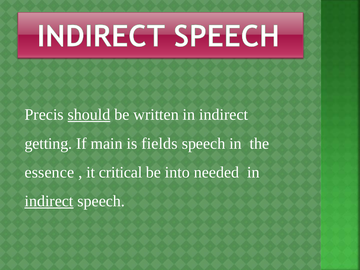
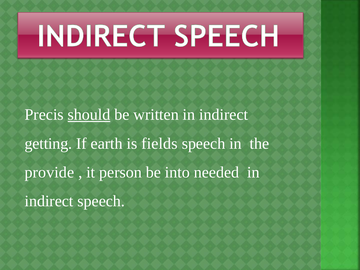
main: main -> earth (107, 143)
essence: essence -> provide (49, 172)
critical: critical -> person (121, 172)
indirect underline: present -> none (49, 201)
